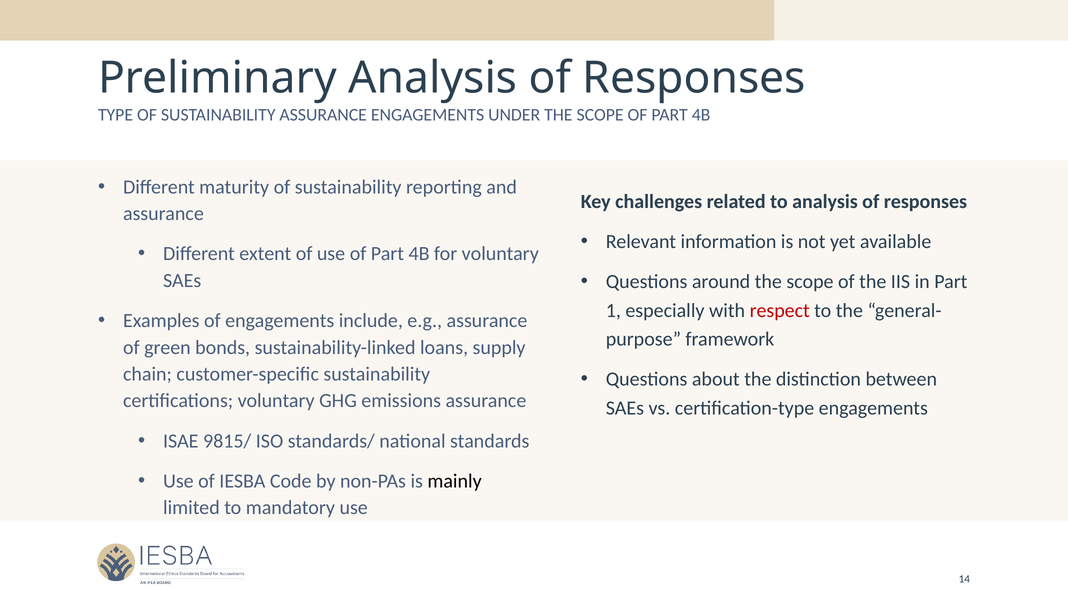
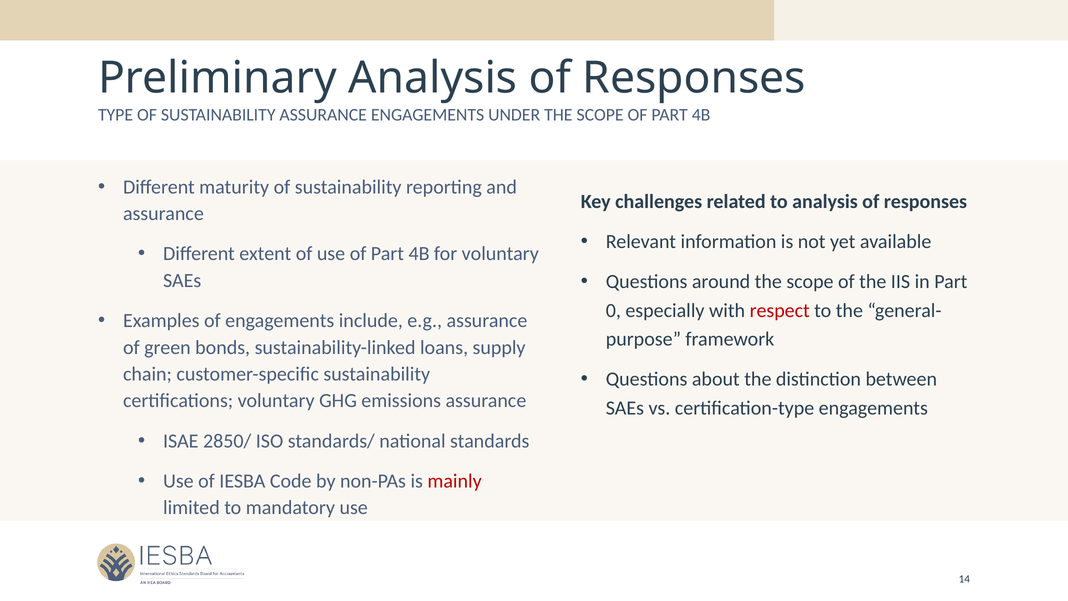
1: 1 -> 0 (613, 310)
9815/: 9815/ -> 2850/ (227, 441)
mainly colour: black -> red (455, 481)
